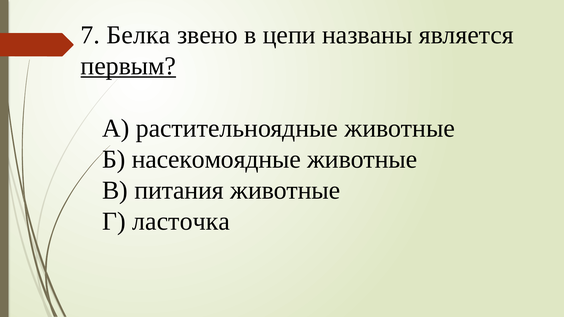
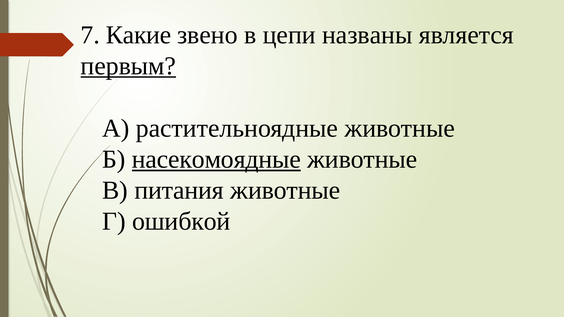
Белка: Белка -> Какие (139, 35)
насекомоядные underline: none -> present (216, 159)
ласточка: ласточка -> ошибкой (181, 221)
